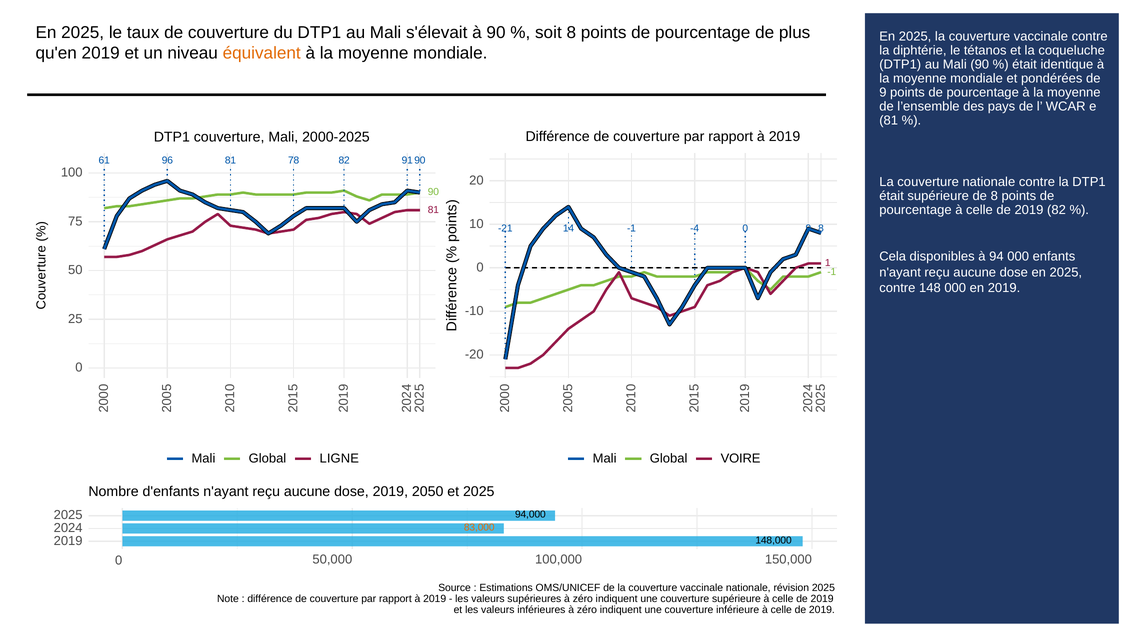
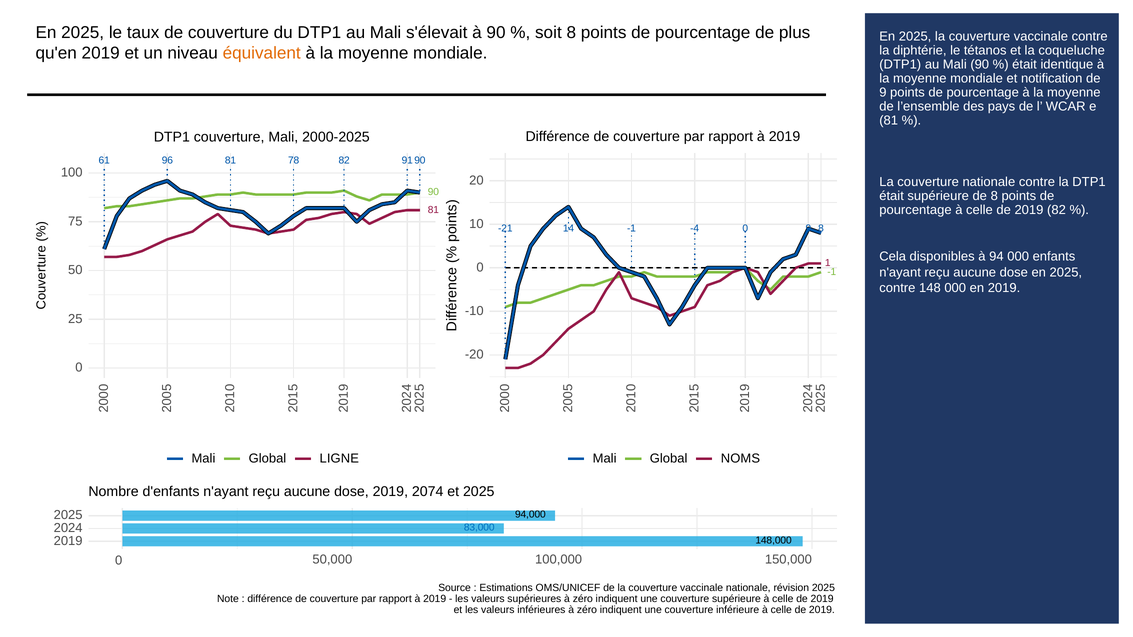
pondérées: pondérées -> notification (1052, 79)
VOIRE: VOIRE -> NOMS (740, 459)
2050: 2050 -> 2074 (428, 492)
83,000 colour: orange -> blue (479, 528)
